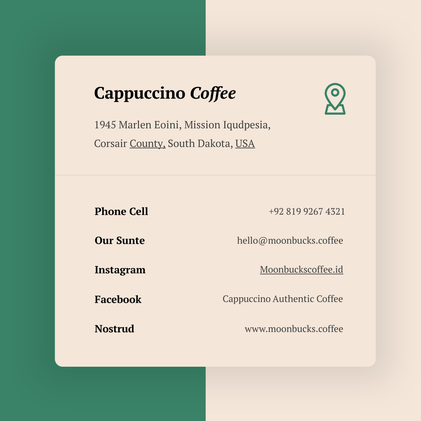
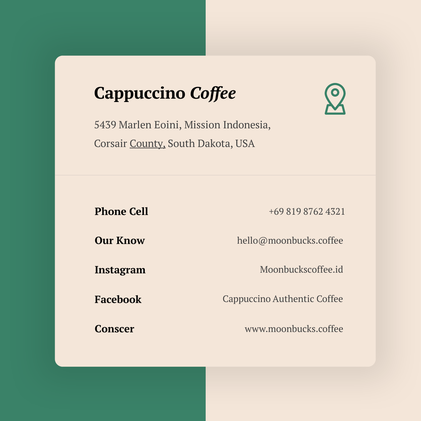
1945: 1945 -> 5439 (105, 125)
Iqudpesia: Iqudpesia -> Indonesia (247, 125)
USA underline: present -> none (245, 144)
+92: +92 -> +69 (276, 212)
9267: 9267 -> 8762 (313, 212)
Sunte: Sunte -> Know (131, 241)
Moonbuckscoffee.id underline: present -> none (302, 270)
Nostrud: Nostrud -> Conscer (114, 329)
